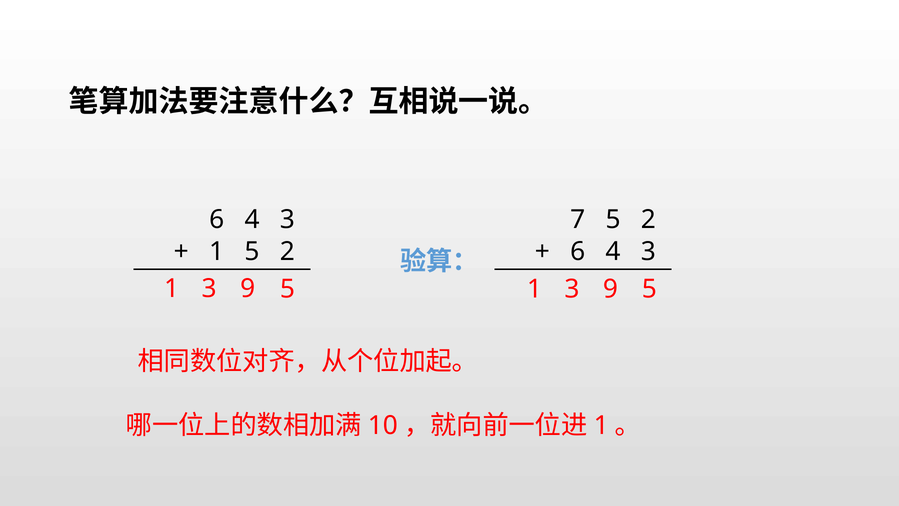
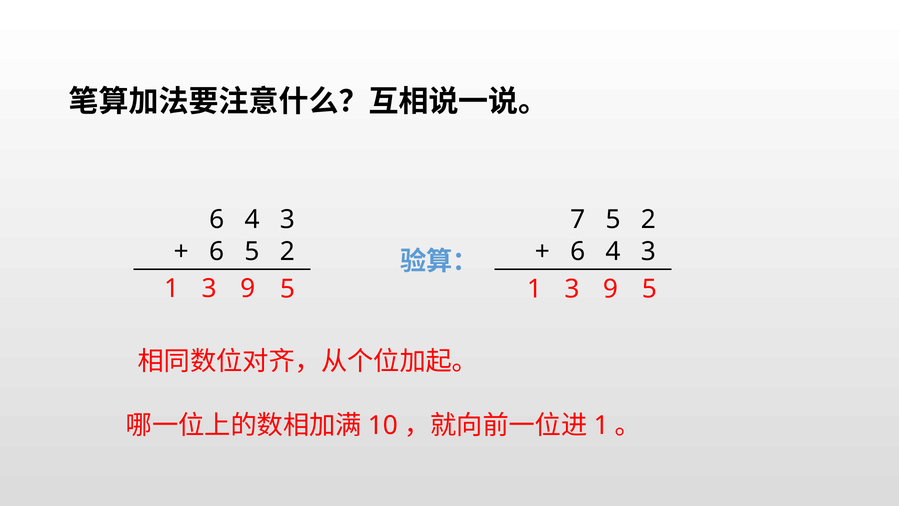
1: 1 -> 6 (217, 252)
